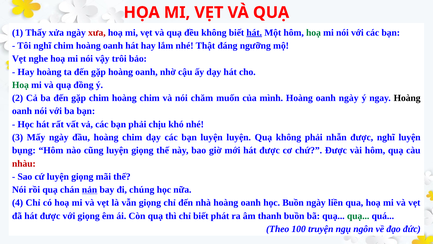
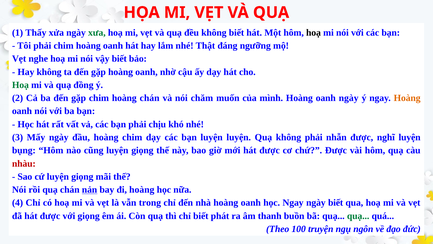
xưa colour: red -> green (97, 33)
hát underline: present -> none (254, 33)
hoạ colour: green -> black (313, 33)
Tôi nghĩ: nghĩ -> phải (42, 46)
vậy trôi: trôi -> biết (119, 59)
Hay hoàng: hoàng -> không (49, 72)
chim hoàng chim: chim -> chán (150, 98)
Hoàng colour: black -> orange (407, 98)
đi chúng: chúng -> hoàng (142, 189)
vẫn giọng: giọng -> trong (150, 202)
học Buồn: Buồn -> Ngay (293, 202)
ngày liền: liền -> biết (336, 202)
